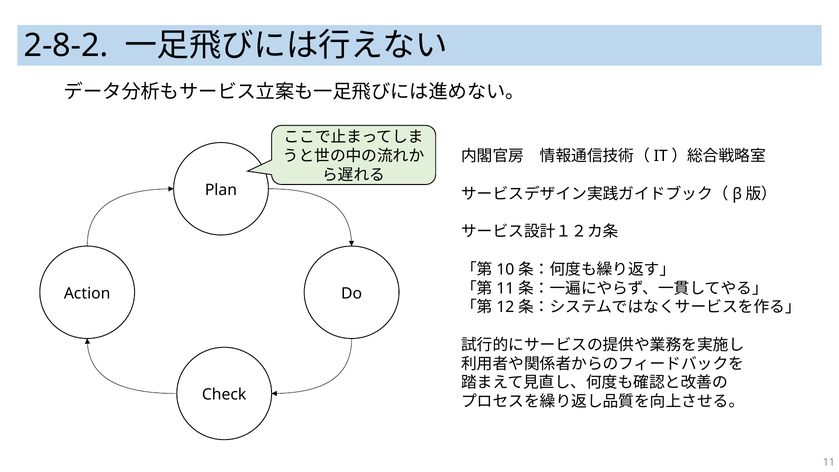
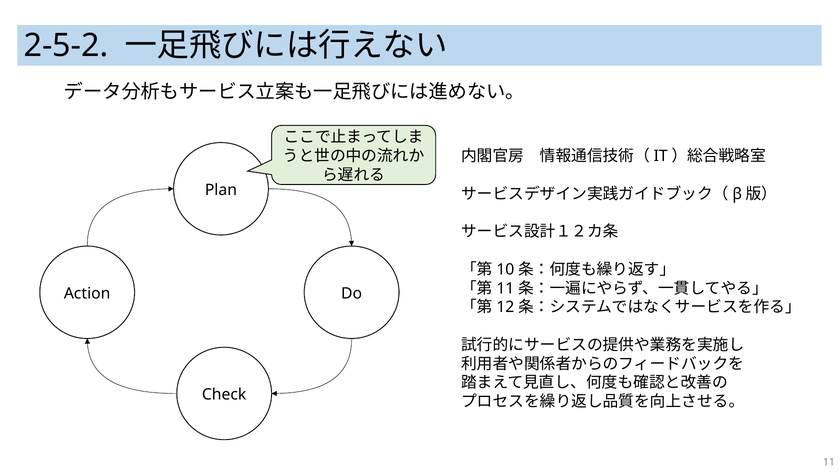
2-8-2: 2-8-2 -> 2-5-2 (66, 46)
